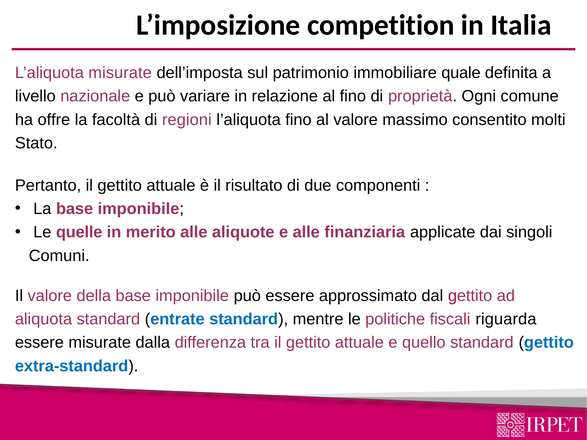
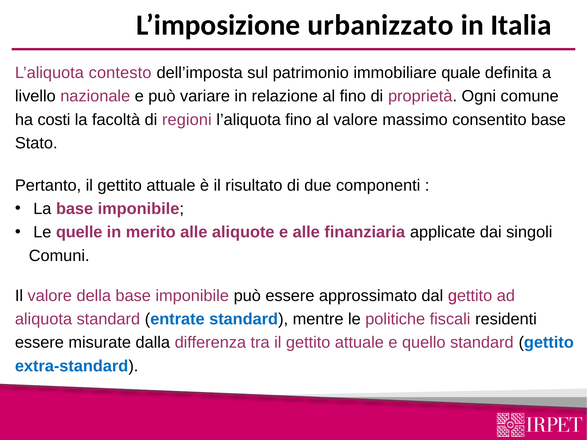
competition: competition -> urbanizzato (381, 25)
L’aliquota misurate: misurate -> contesto (120, 73)
offre: offre -> costi (54, 120)
consentito molti: molti -> base (548, 120)
riguarda: riguarda -> residenti (506, 319)
